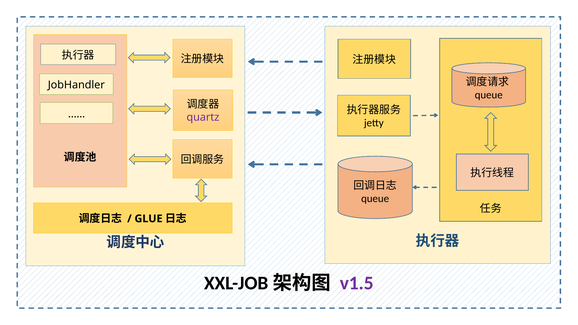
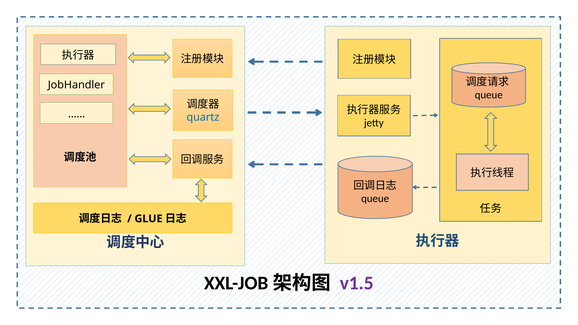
quartz colour: purple -> blue (203, 117)
